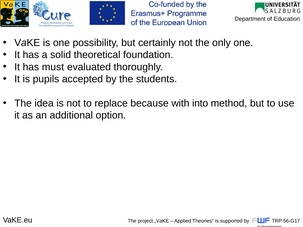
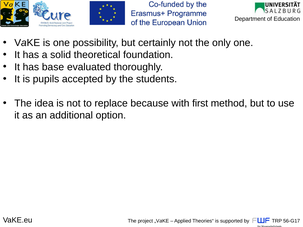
must: must -> base (53, 67)
into: into -> first (200, 103)
